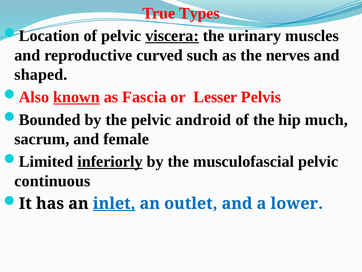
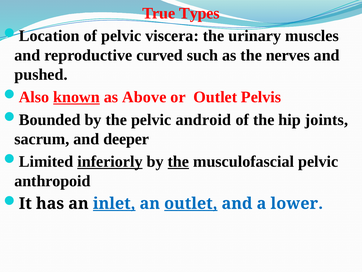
viscera underline: present -> none (172, 36)
shaped: shaped -> pushed (41, 74)
Fascia: Fascia -> Above (144, 97)
or Lesser: Lesser -> Outlet (215, 97)
much: much -> joints (326, 119)
female: female -> deeper (126, 139)
the underline: none -> present (178, 161)
continuous: continuous -> anthropoid (52, 181)
outlet underline: none -> present (191, 203)
